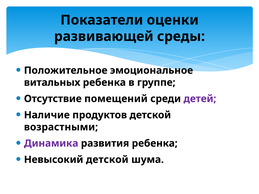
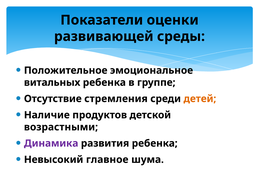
помещений: помещений -> стремления (116, 99)
детей colour: purple -> orange (200, 99)
Невысокий детской: детской -> главное (107, 160)
